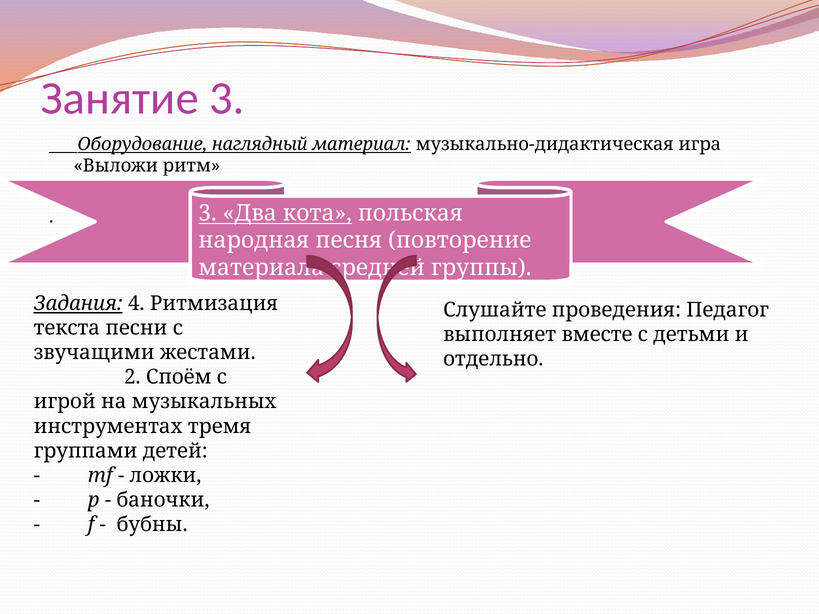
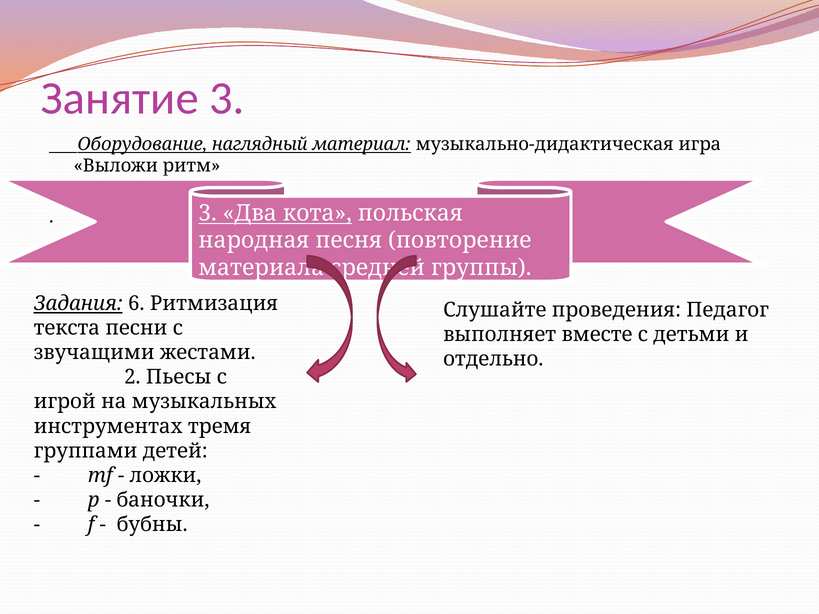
4: 4 -> 6 (136, 304)
Споём: Споём -> Пьесы (179, 377)
